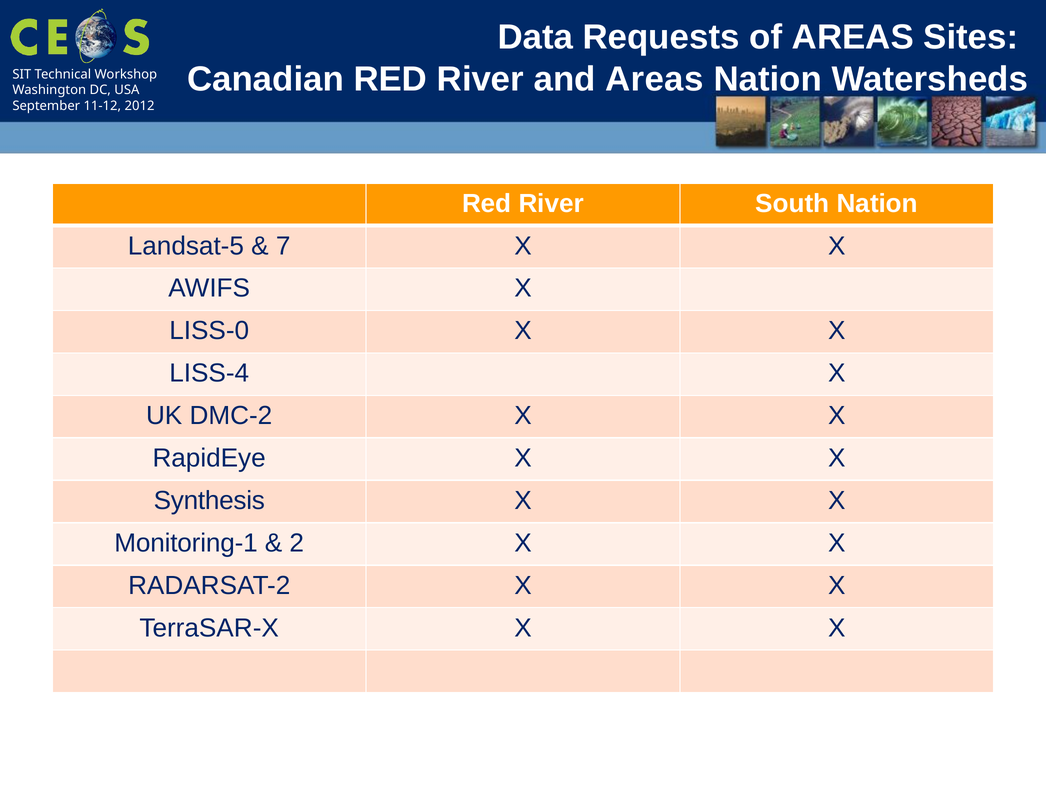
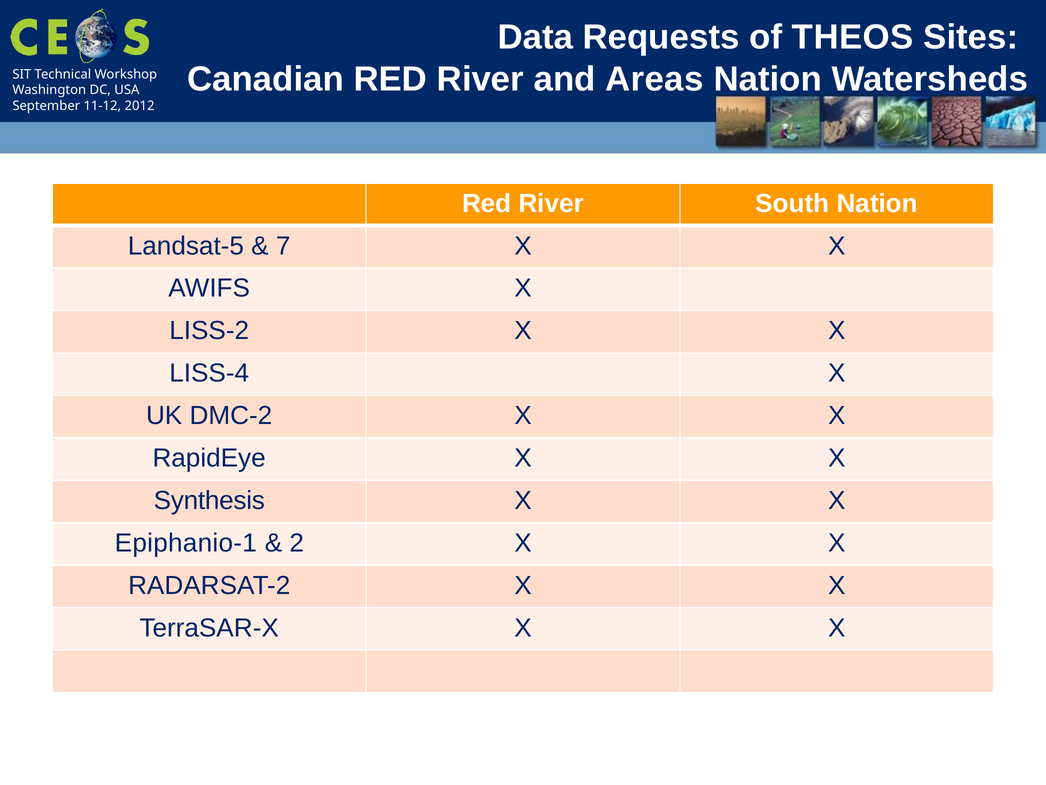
of AREAS: AREAS -> THEOS (853, 37)
LISS-0: LISS-0 -> LISS-2 (209, 331)
Monitoring-1: Monitoring-1 -> Epiphanio-1 (186, 543)
